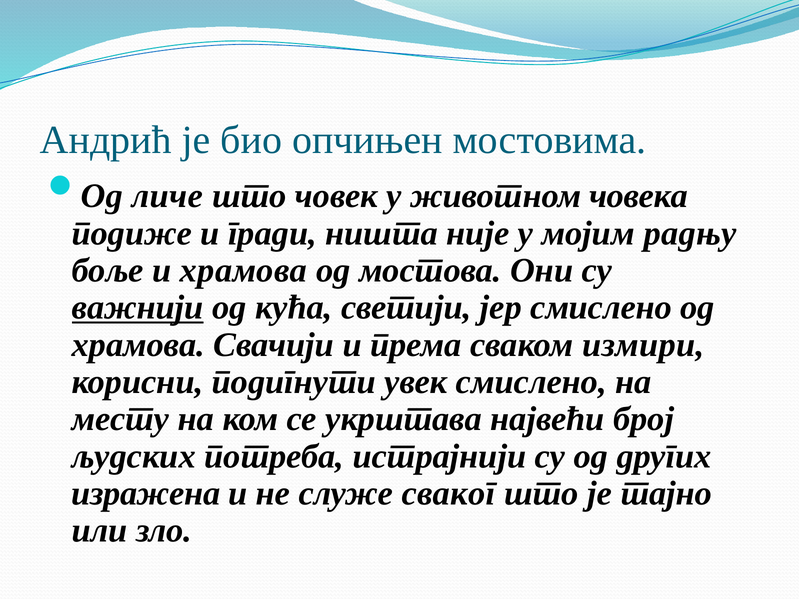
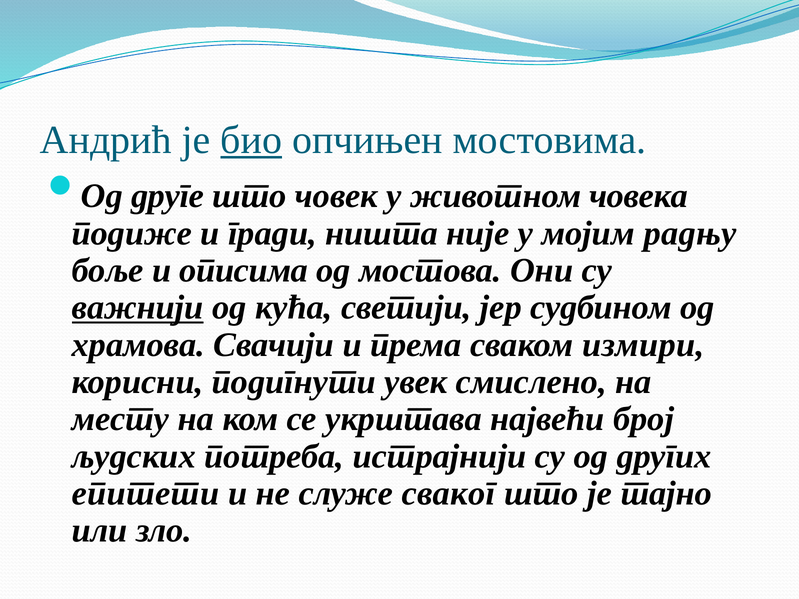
био underline: none -> present (251, 140)
личе: личе -> друге (168, 196)
и храмова: храмова -> описима (244, 270)
јер смислено: смислено -> судбином (601, 308)
изражена: изражена -> епитети (145, 494)
